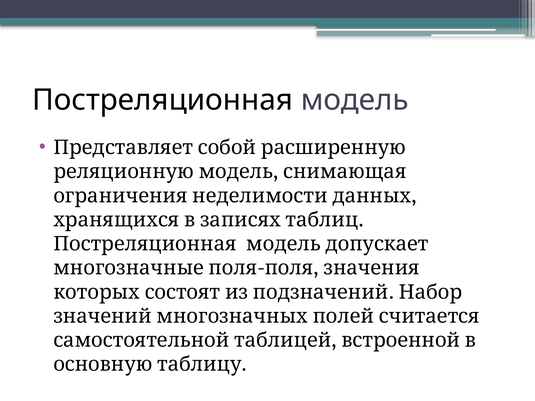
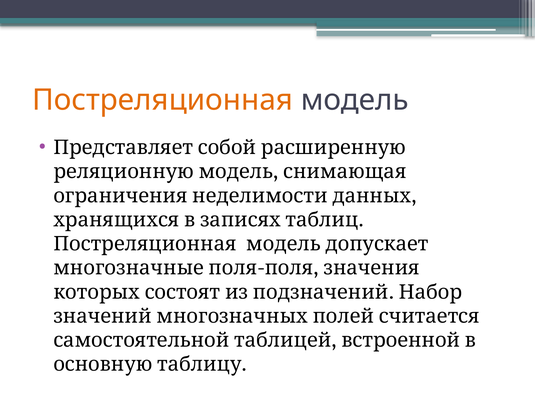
Постреляционная colour: black -> orange (163, 100)
